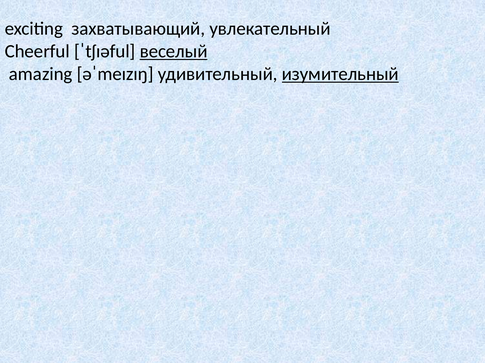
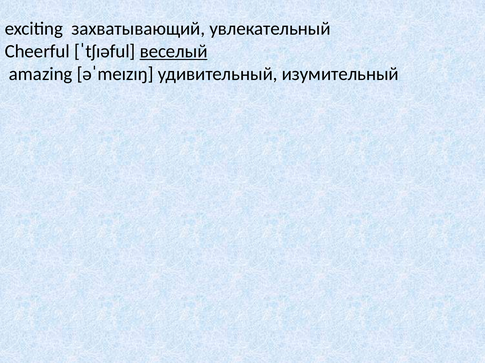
изумительный underline: present -> none (340, 74)
